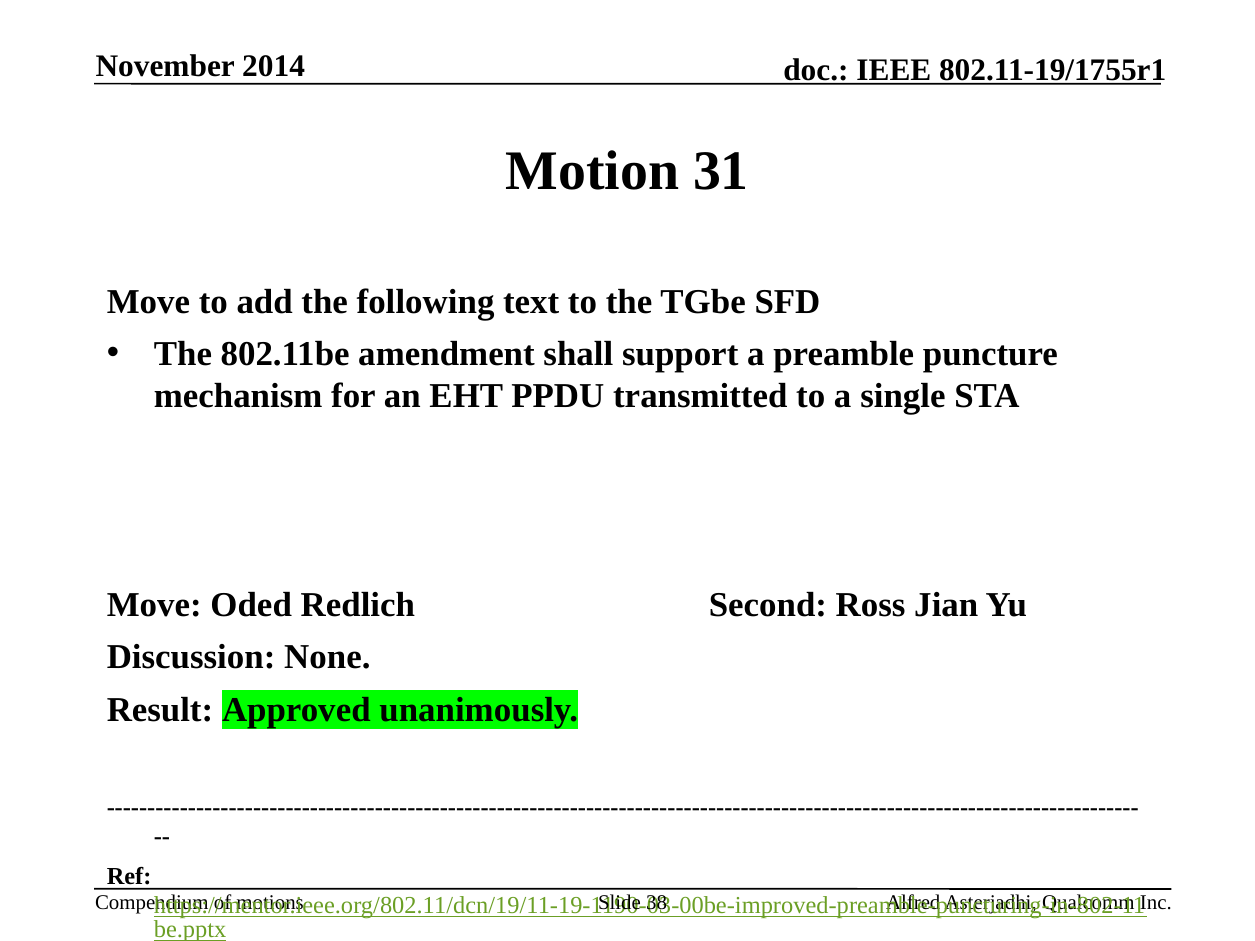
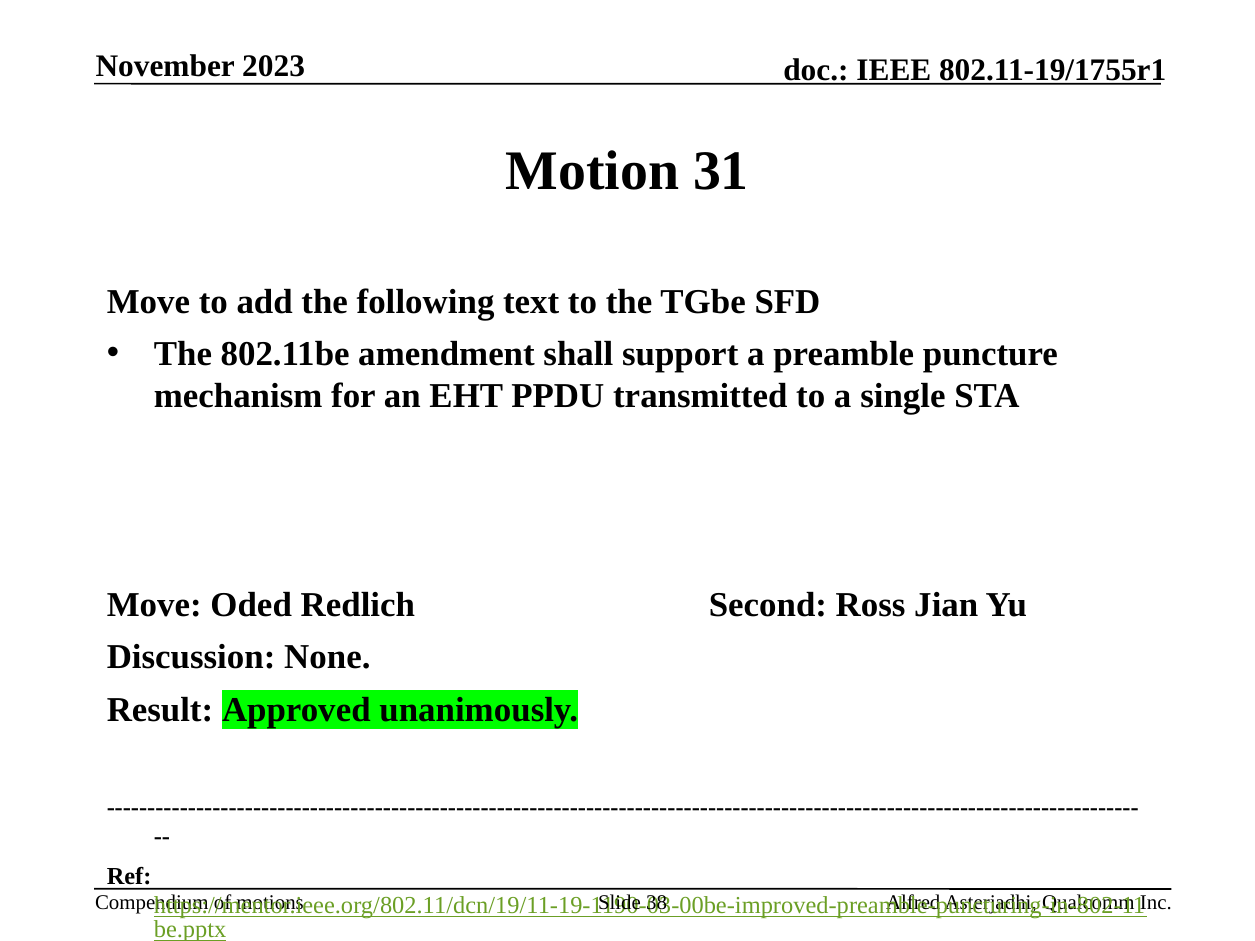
2014: 2014 -> 2023 (274, 67)
